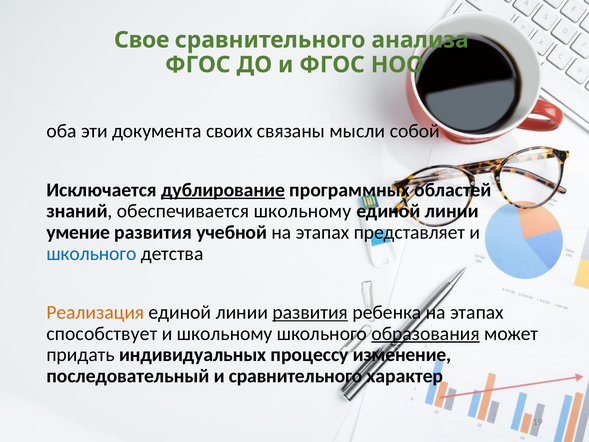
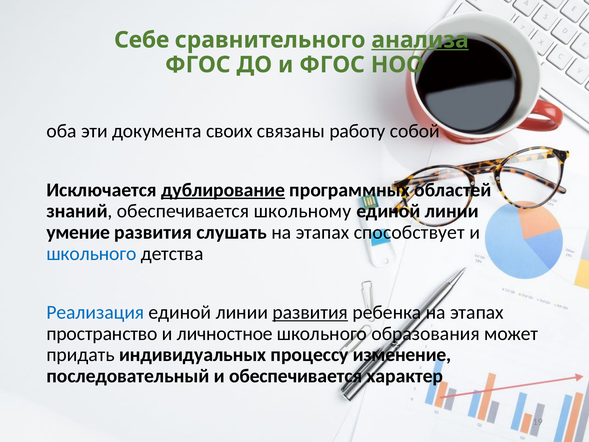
Свое: Свое -> Себе (142, 40)
анализа underline: none -> present (420, 40)
мысли: мысли -> работу (357, 131)
учебной: учебной -> слушать (232, 232)
представляет: представляет -> способствует (409, 232)
Реализация colour: orange -> blue (95, 312)
способствует: способствует -> пространство (102, 333)
и школьному: школьному -> личностное (225, 333)
образования underline: present -> none (426, 333)
и сравнительного: сравнительного -> обеспечивается (296, 376)
